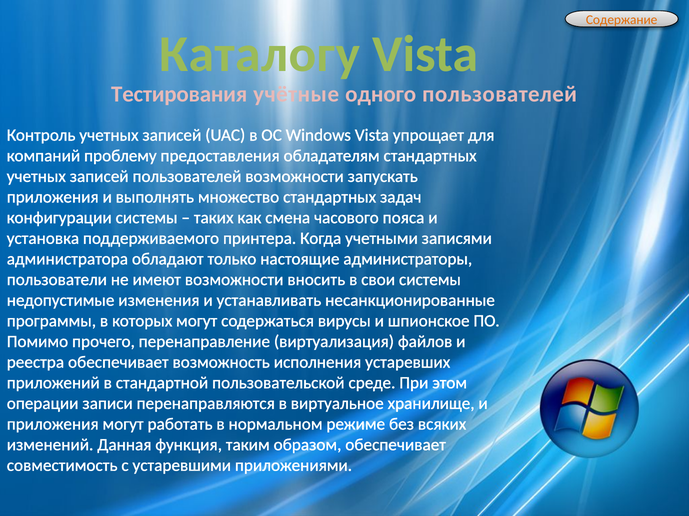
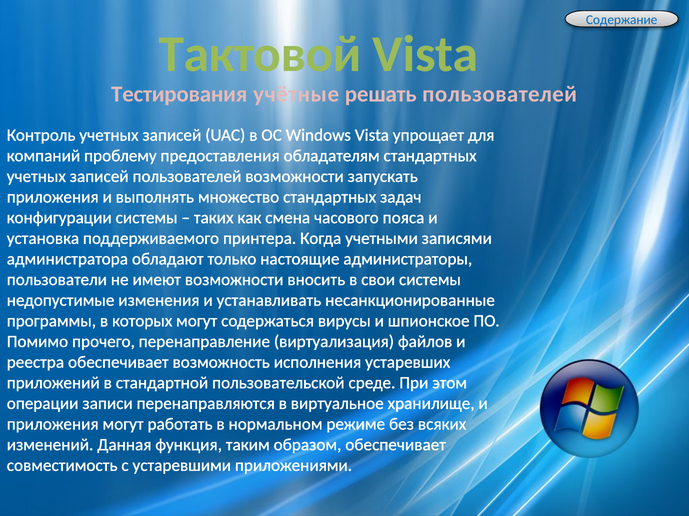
Содержание colour: orange -> blue (622, 20)
Каталогу: Каталогу -> Тактовой (260, 54)
одного: одного -> решать (381, 94)
